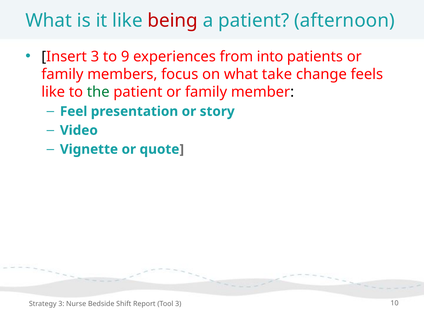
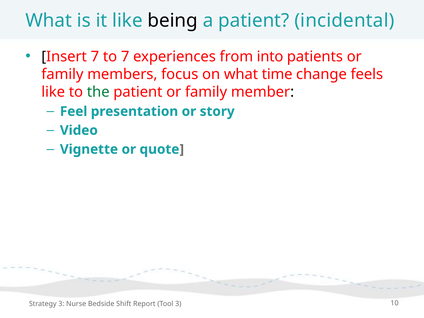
being colour: red -> black (173, 21)
afternoon: afternoon -> incidental (344, 21)
Insert 3: 3 -> 7 (95, 57)
to 9: 9 -> 7 (125, 57)
take: take -> time (277, 74)
